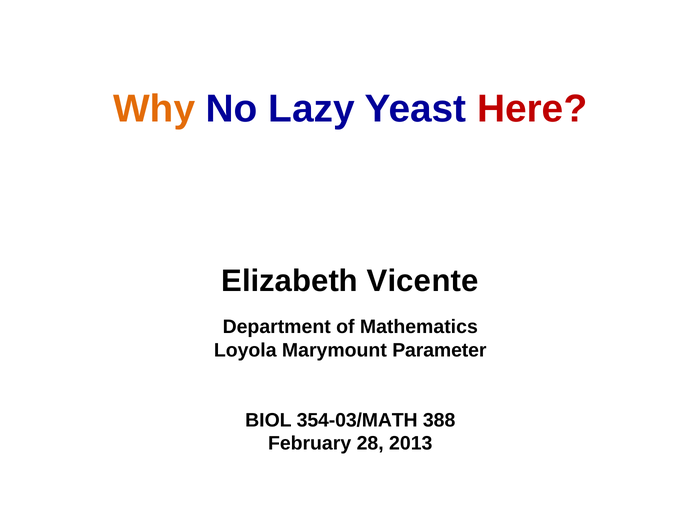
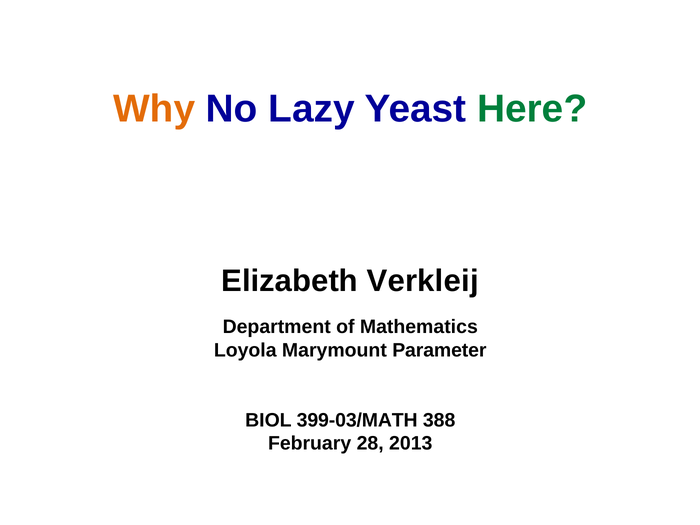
Here colour: red -> green (532, 109)
Vicente: Vicente -> Verkleij (423, 281)
354-03/MATH: 354-03/MATH -> 399-03/MATH (357, 420)
